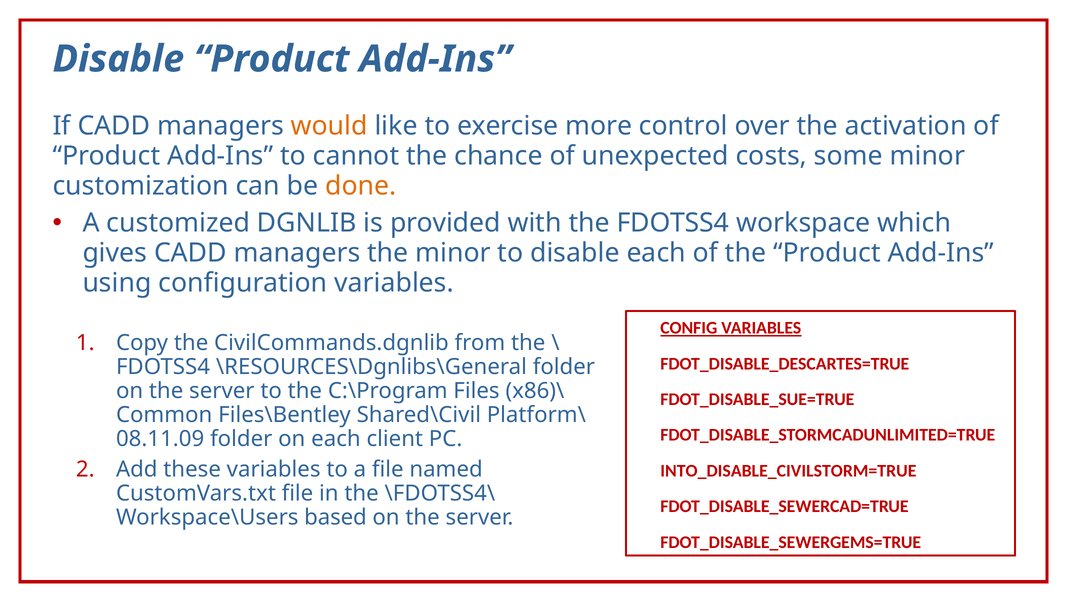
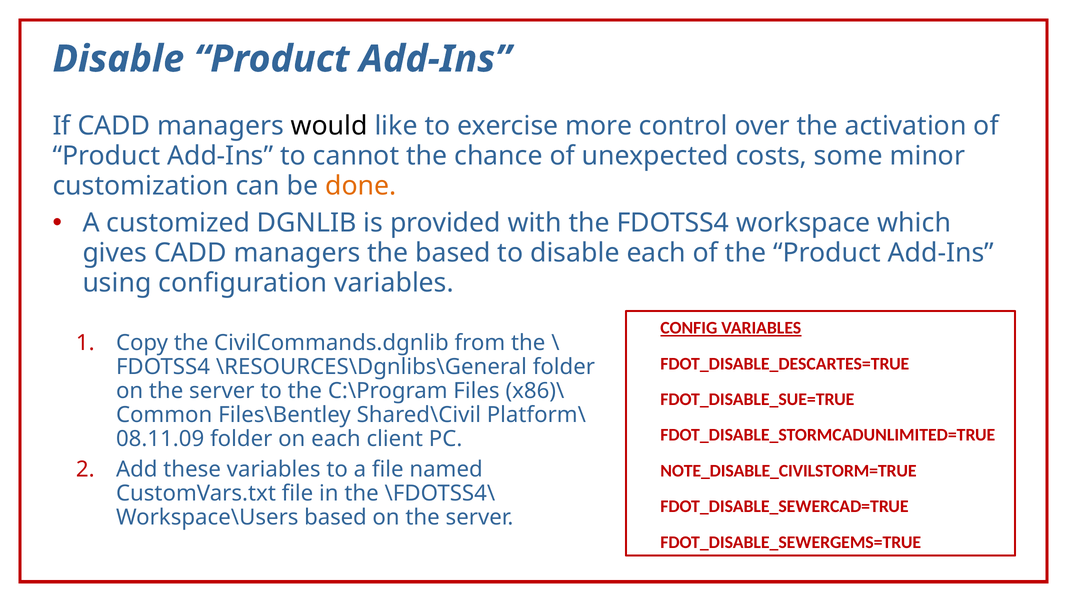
would colour: orange -> black (329, 126)
the minor: minor -> based (453, 253)
INTO_DISABLE_CIVILSTORM=TRUE: INTO_DISABLE_CIVILSTORM=TRUE -> NOTE_DISABLE_CIVILSTORM=TRUE (788, 471)
